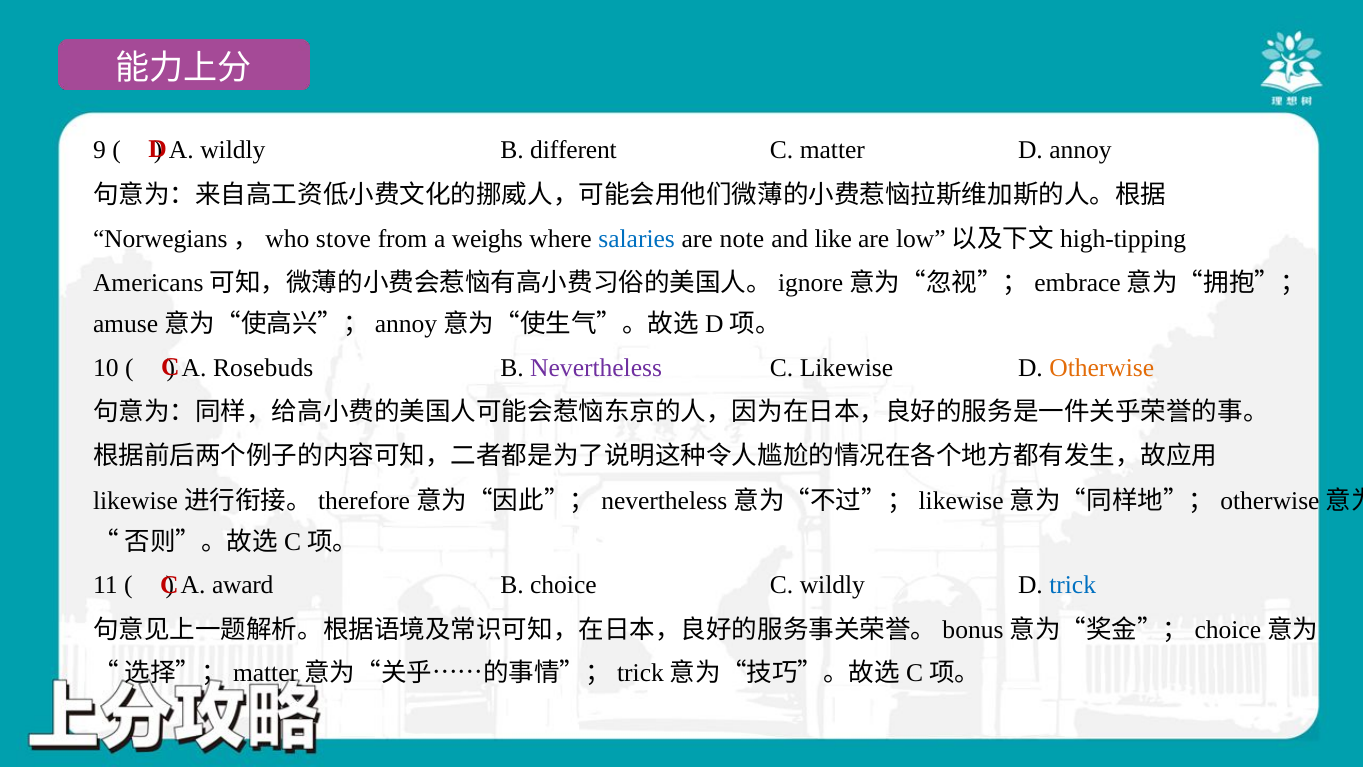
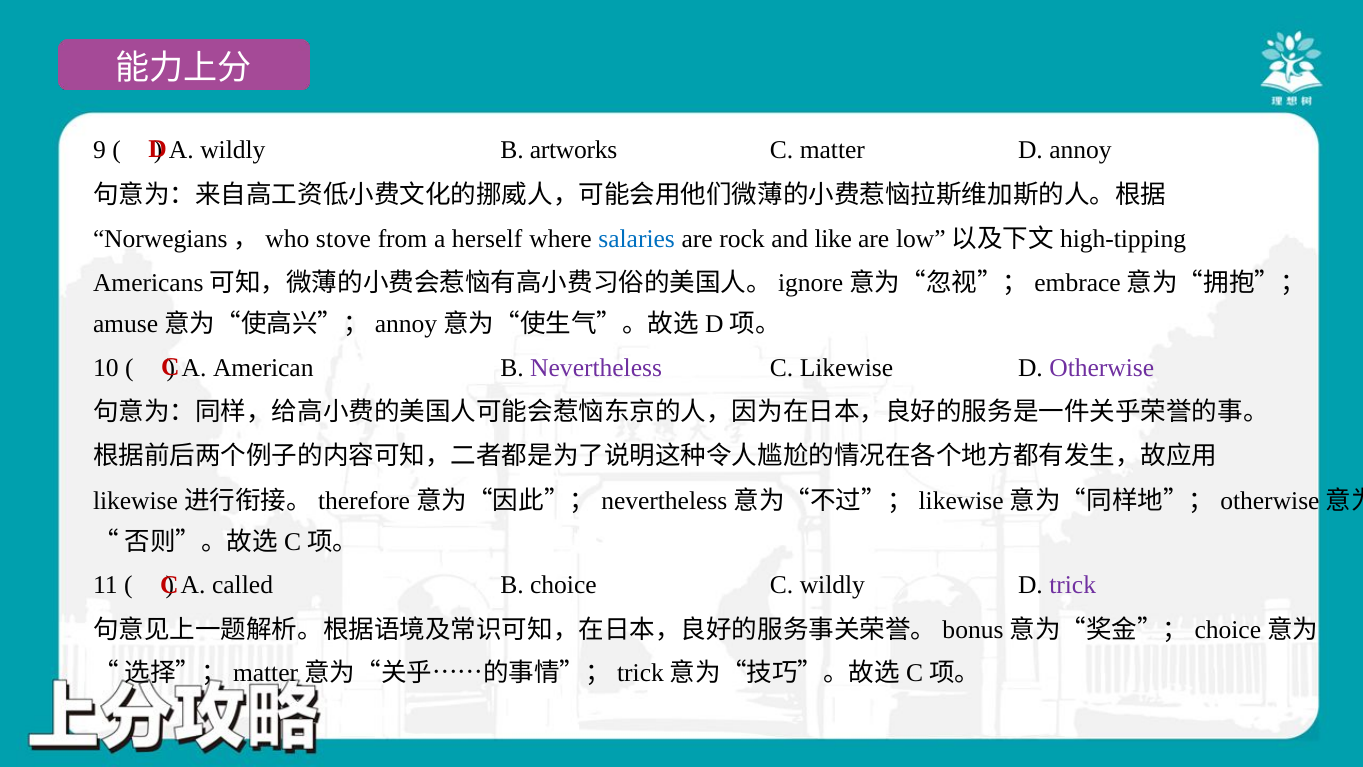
different: different -> artworks (574, 150)
weighs: weighs -> herself (487, 239)
note: note -> rock (742, 239)
Rosebuds: Rosebuds -> American (263, 368)
Otherwise colour: orange -> purple (1102, 368)
award: award -> called (243, 585)
trick colour: blue -> purple (1073, 585)
